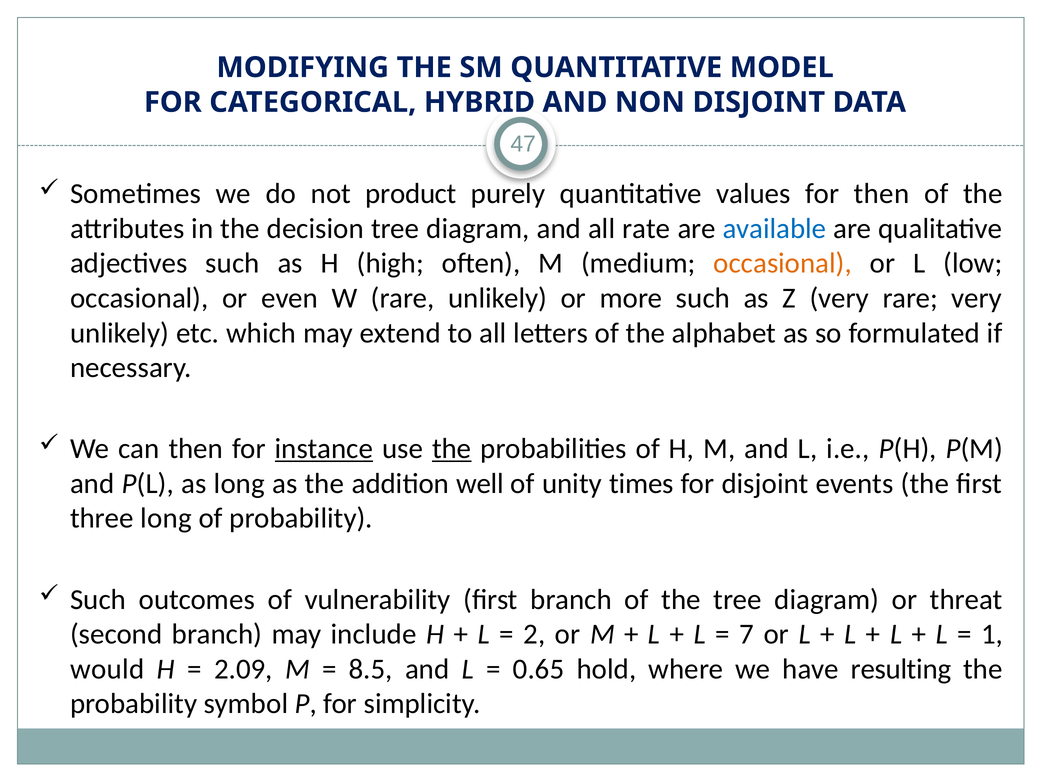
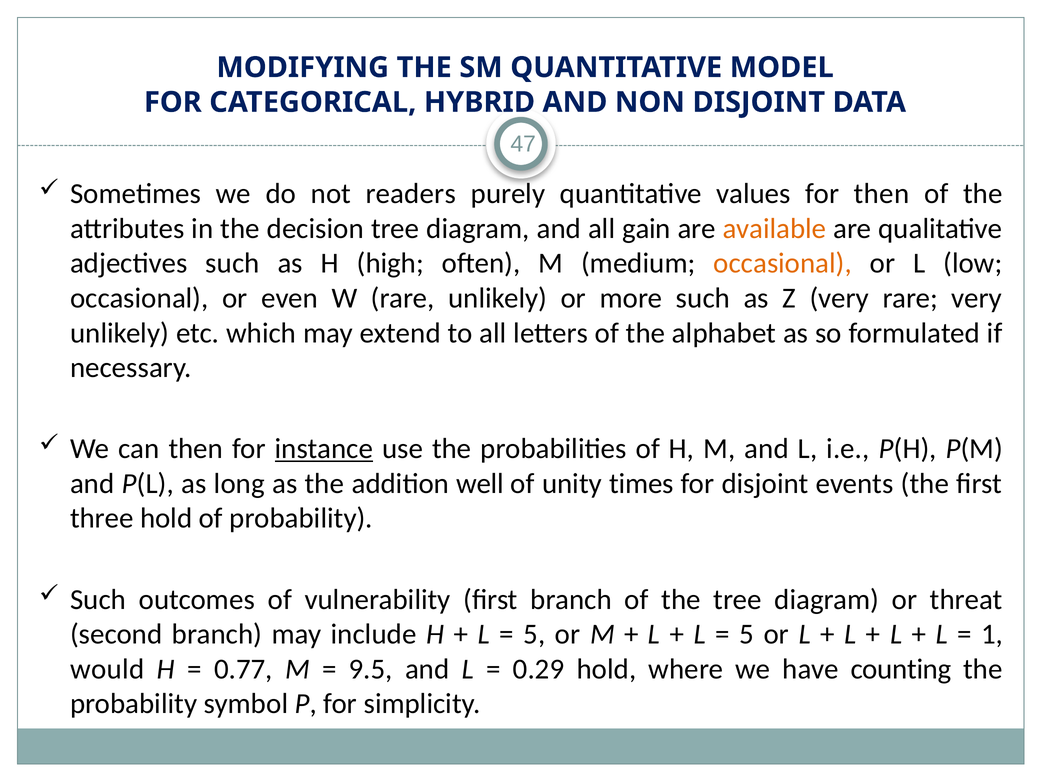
product: product -> readers (411, 194)
rate: rate -> gain (646, 229)
available colour: blue -> orange (774, 229)
the underline: present -> none (452, 449)
three long: long -> hold (166, 518)
2: 2 -> 5 (534, 634)
7: 7 -> 5 (747, 634)
2.09: 2.09 -> 0.77 (243, 669)
8.5: 8.5 -> 9.5 (371, 669)
0.65: 0.65 -> 0.29 (539, 669)
resulting: resulting -> counting (901, 669)
